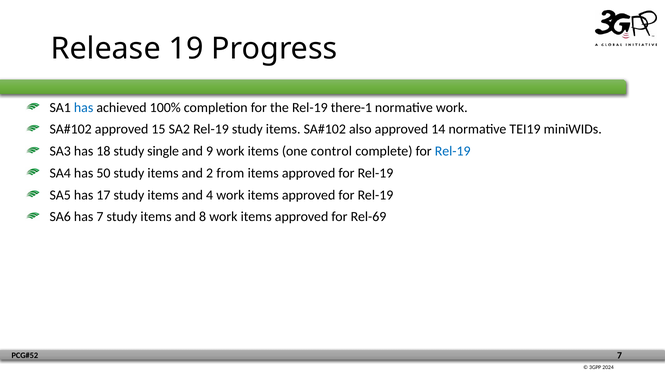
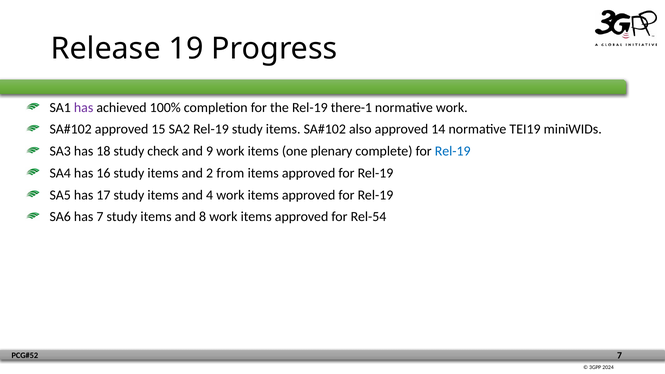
has colour: blue -> purple (84, 107)
single: single -> check (163, 151)
control: control -> plenary (332, 151)
50: 50 -> 16 (103, 173)
Rel-69: Rel-69 -> Rel-54 (368, 217)
